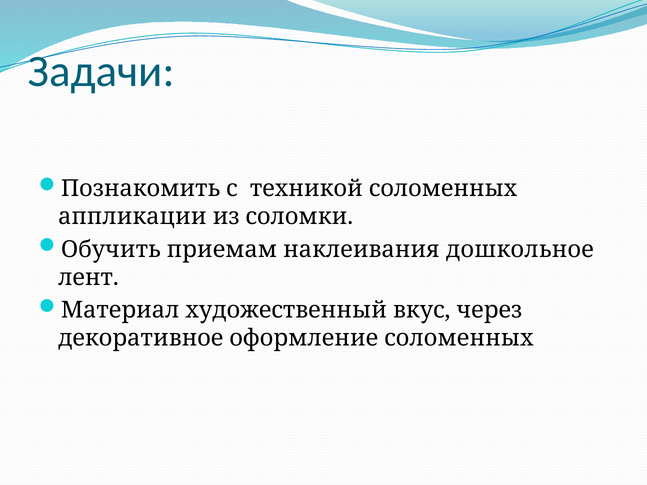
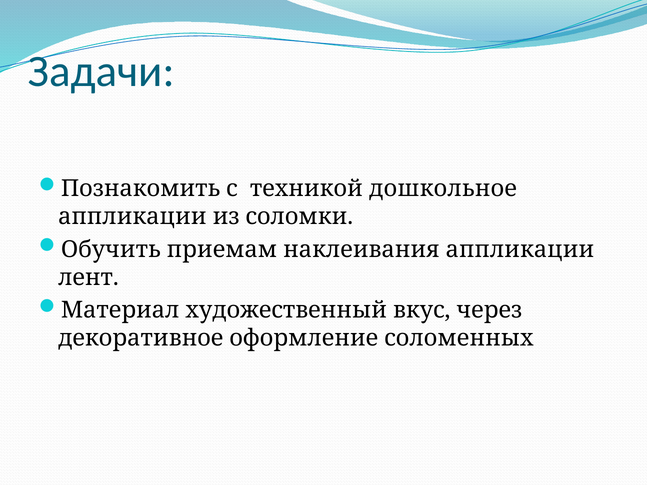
техникой соломенных: соломенных -> дошкольное (443, 189)
наклеивания дошкольное: дошкольное -> аппликации (520, 249)
